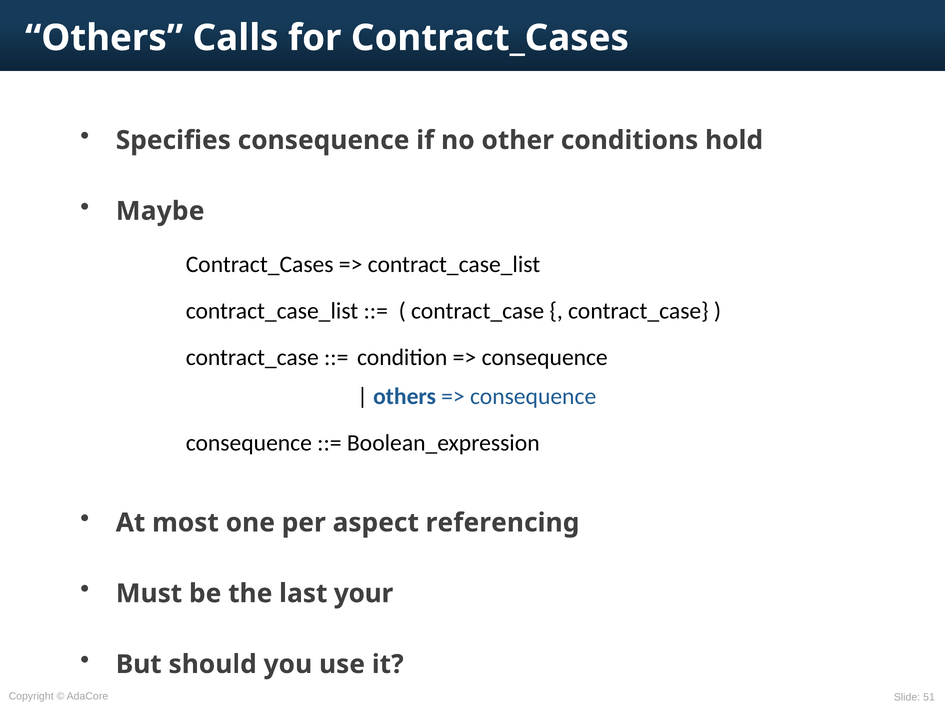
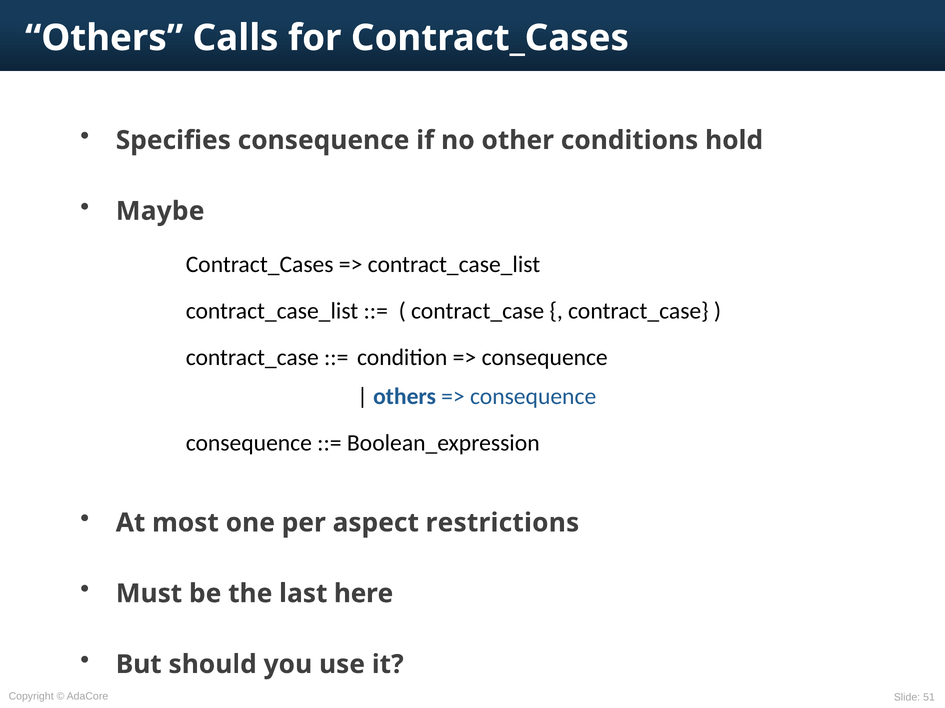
referencing: referencing -> restrictions (502, 523)
your: your -> here (364, 594)
